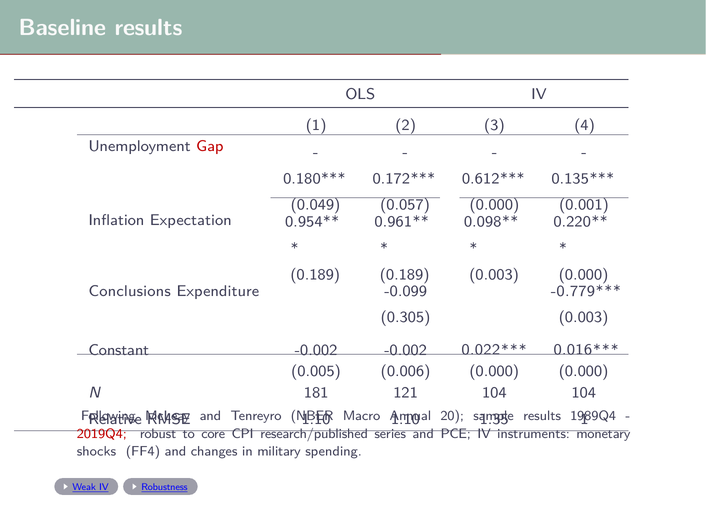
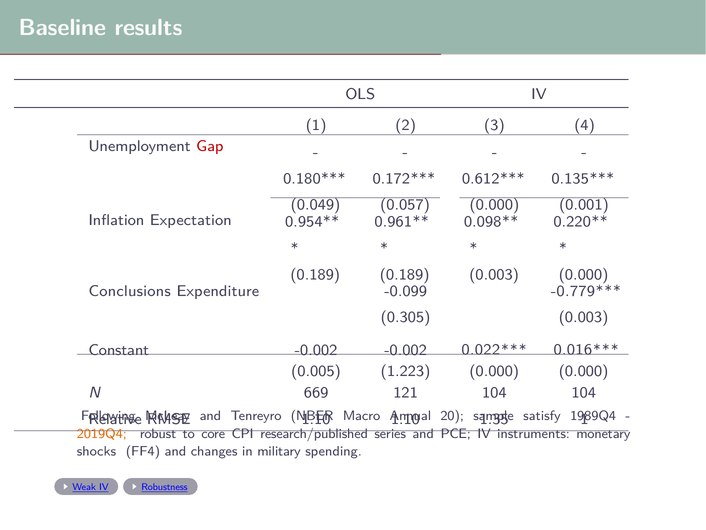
0.006: 0.006 -> 1.223 (406, 371)
181: 181 -> 669 (316, 393)
results: results -> satisfy (542, 416)
2019Q4 colour: red -> orange (102, 434)
